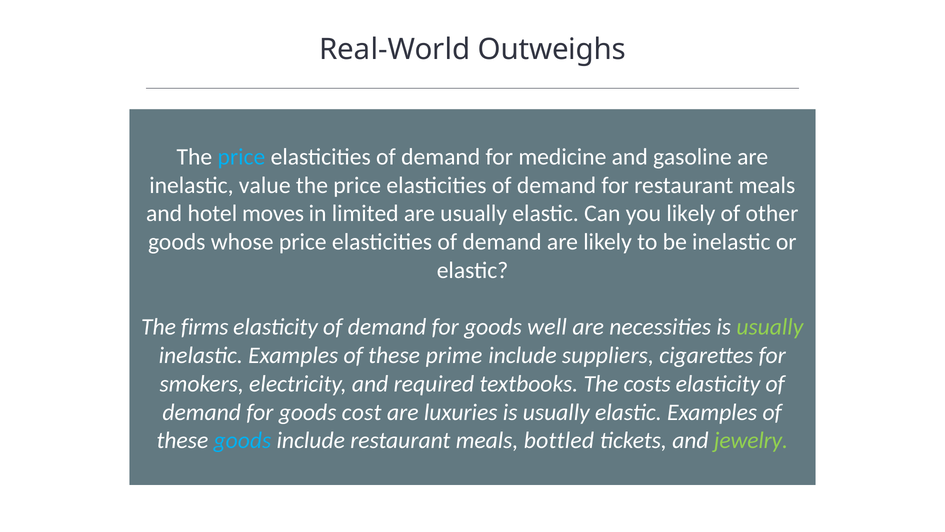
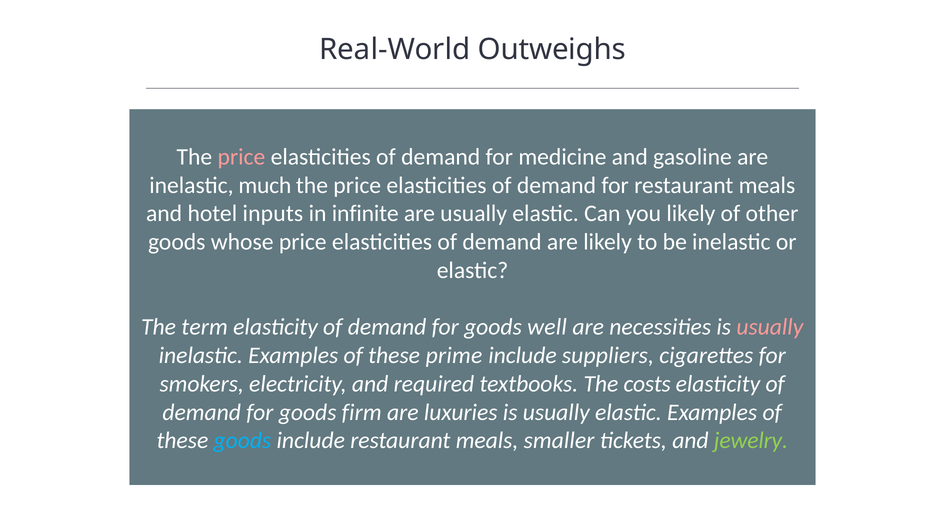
price colour: light blue -> pink (241, 157)
value: value -> much (265, 185)
moves: moves -> inputs (273, 213)
limited: limited -> infinite (365, 213)
firms: firms -> term (205, 327)
usually colour: light green -> pink (770, 327)
cost: cost -> firm (362, 412)
bottled: bottled -> smaller (559, 440)
